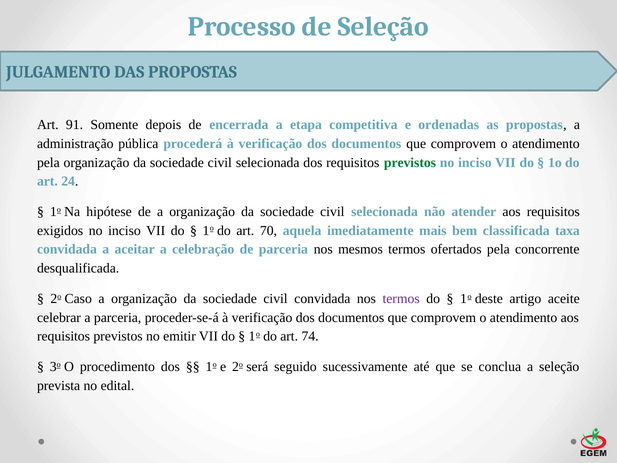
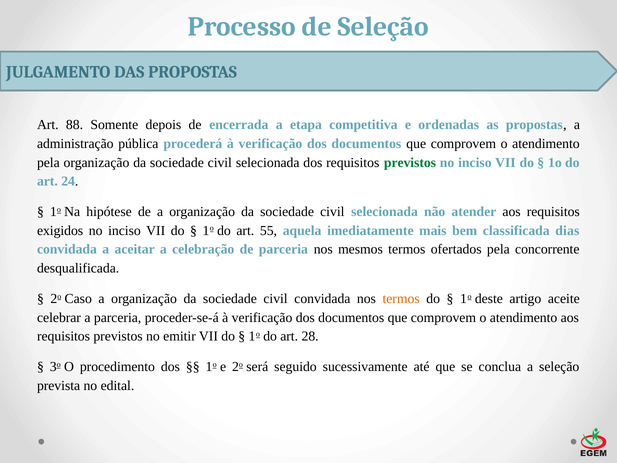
91: 91 -> 88 (75, 125)
70: 70 -> 55 (268, 230)
taxa: taxa -> dias (567, 230)
termos colour: purple -> orange (401, 298)
74: 74 -> 28 (310, 336)
